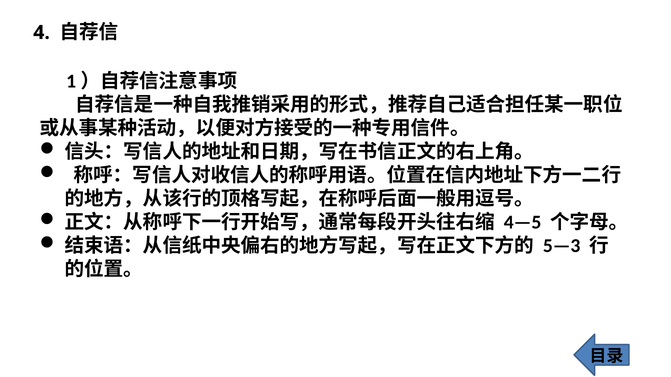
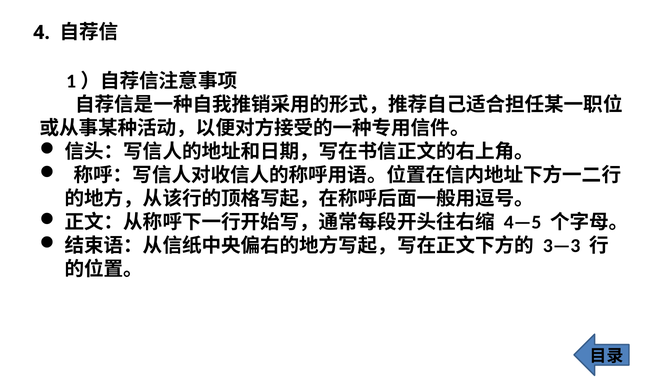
5—3: 5—3 -> 3—3 (562, 246)
